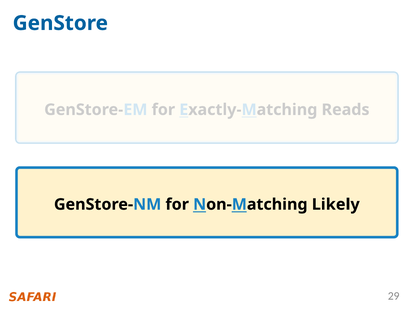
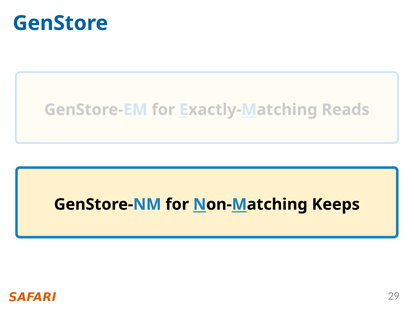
Likely: Likely -> Keeps (336, 205)
